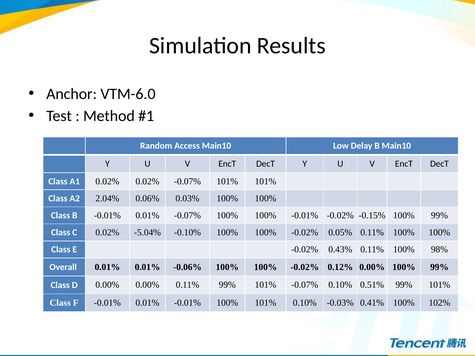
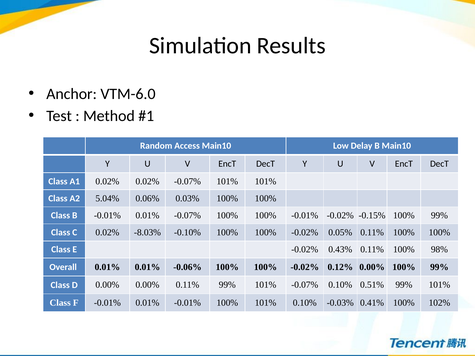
2.04%: 2.04% -> 5.04% (107, 198)
-5.04%: -5.04% -> -8.03% (147, 233)
